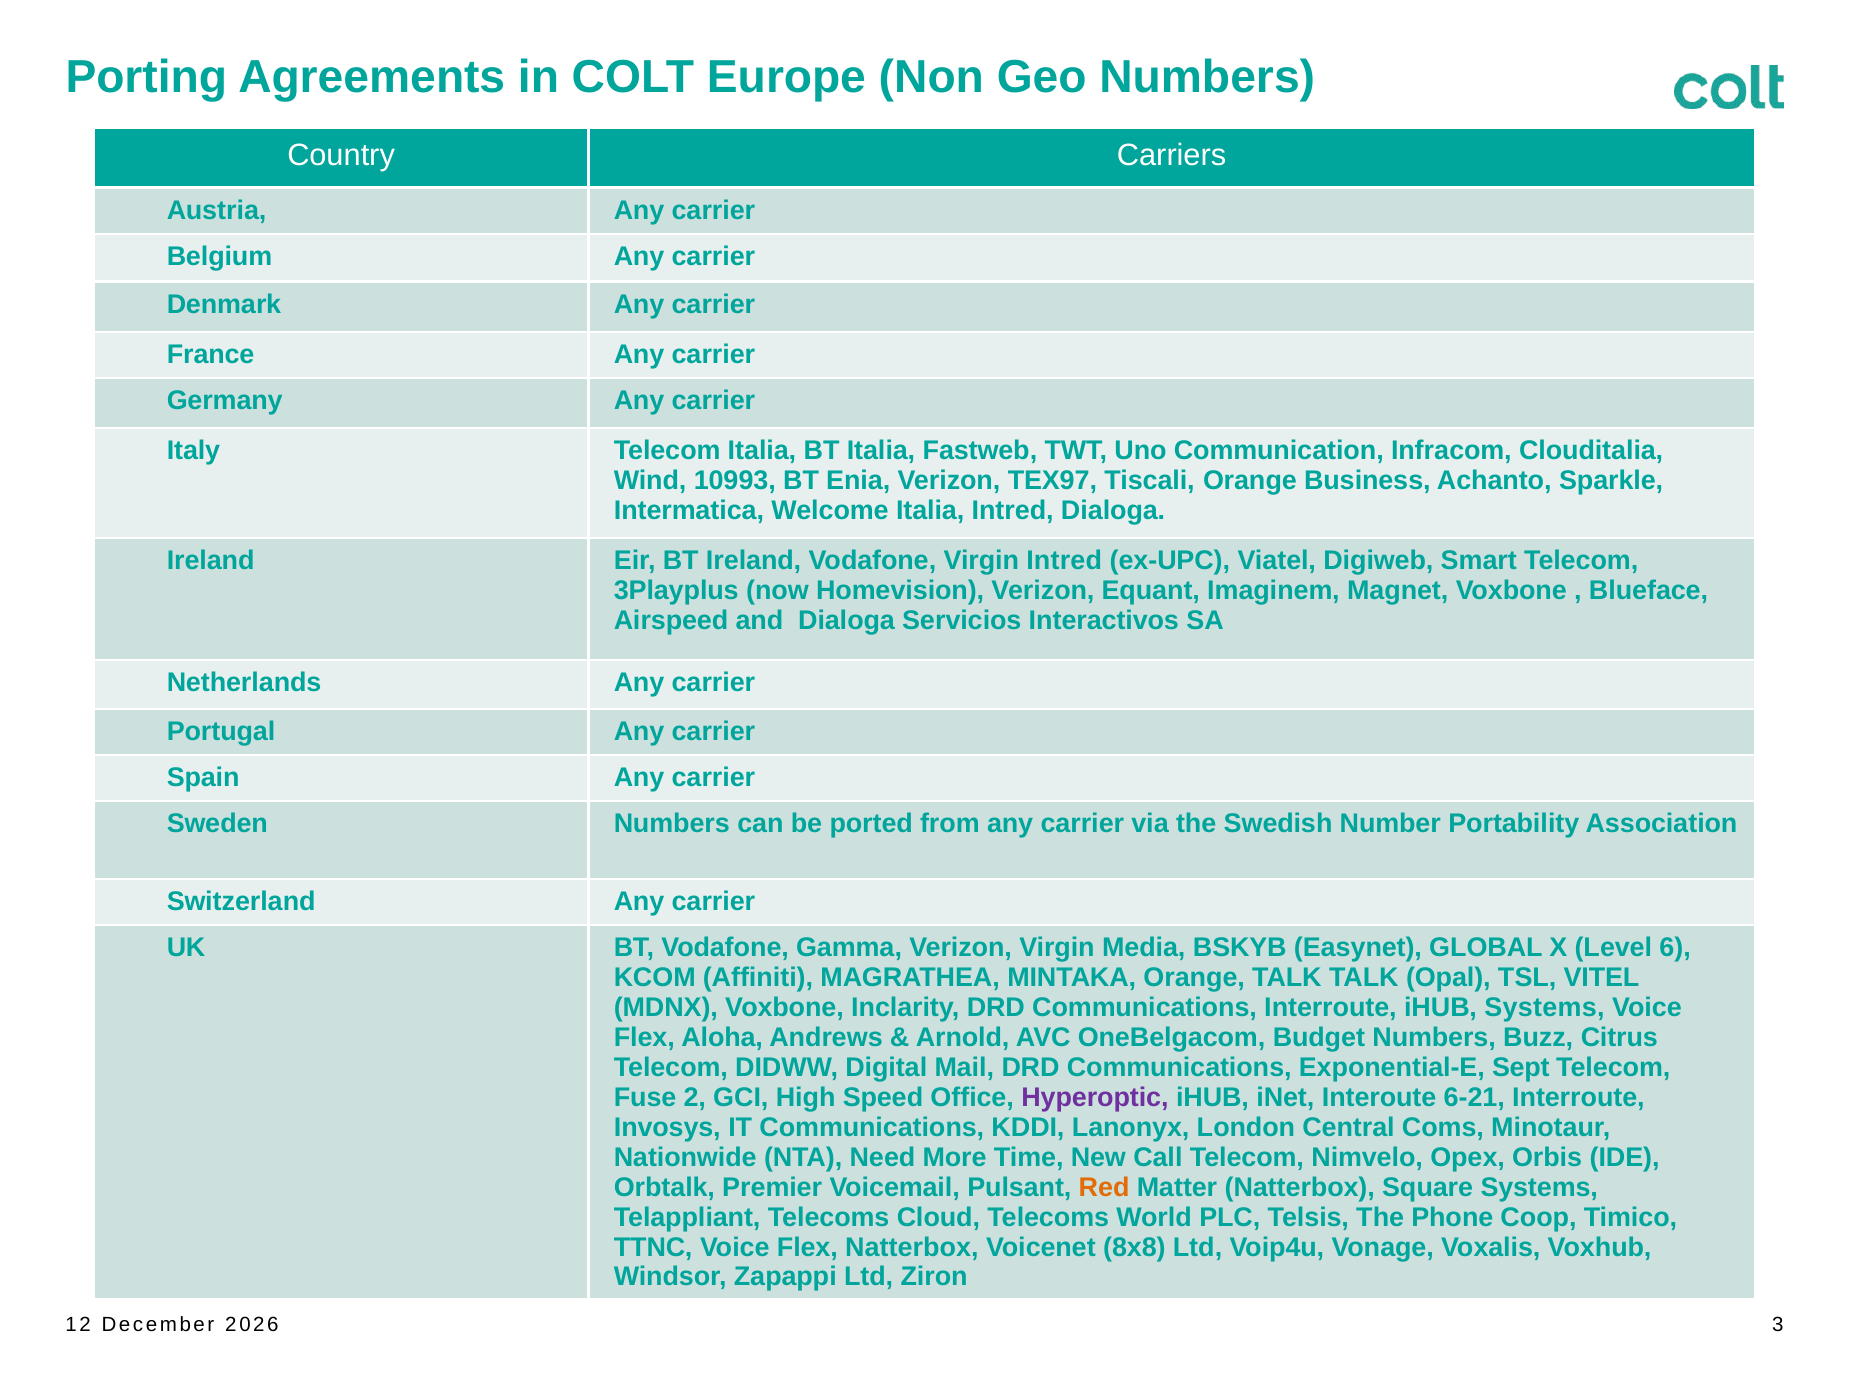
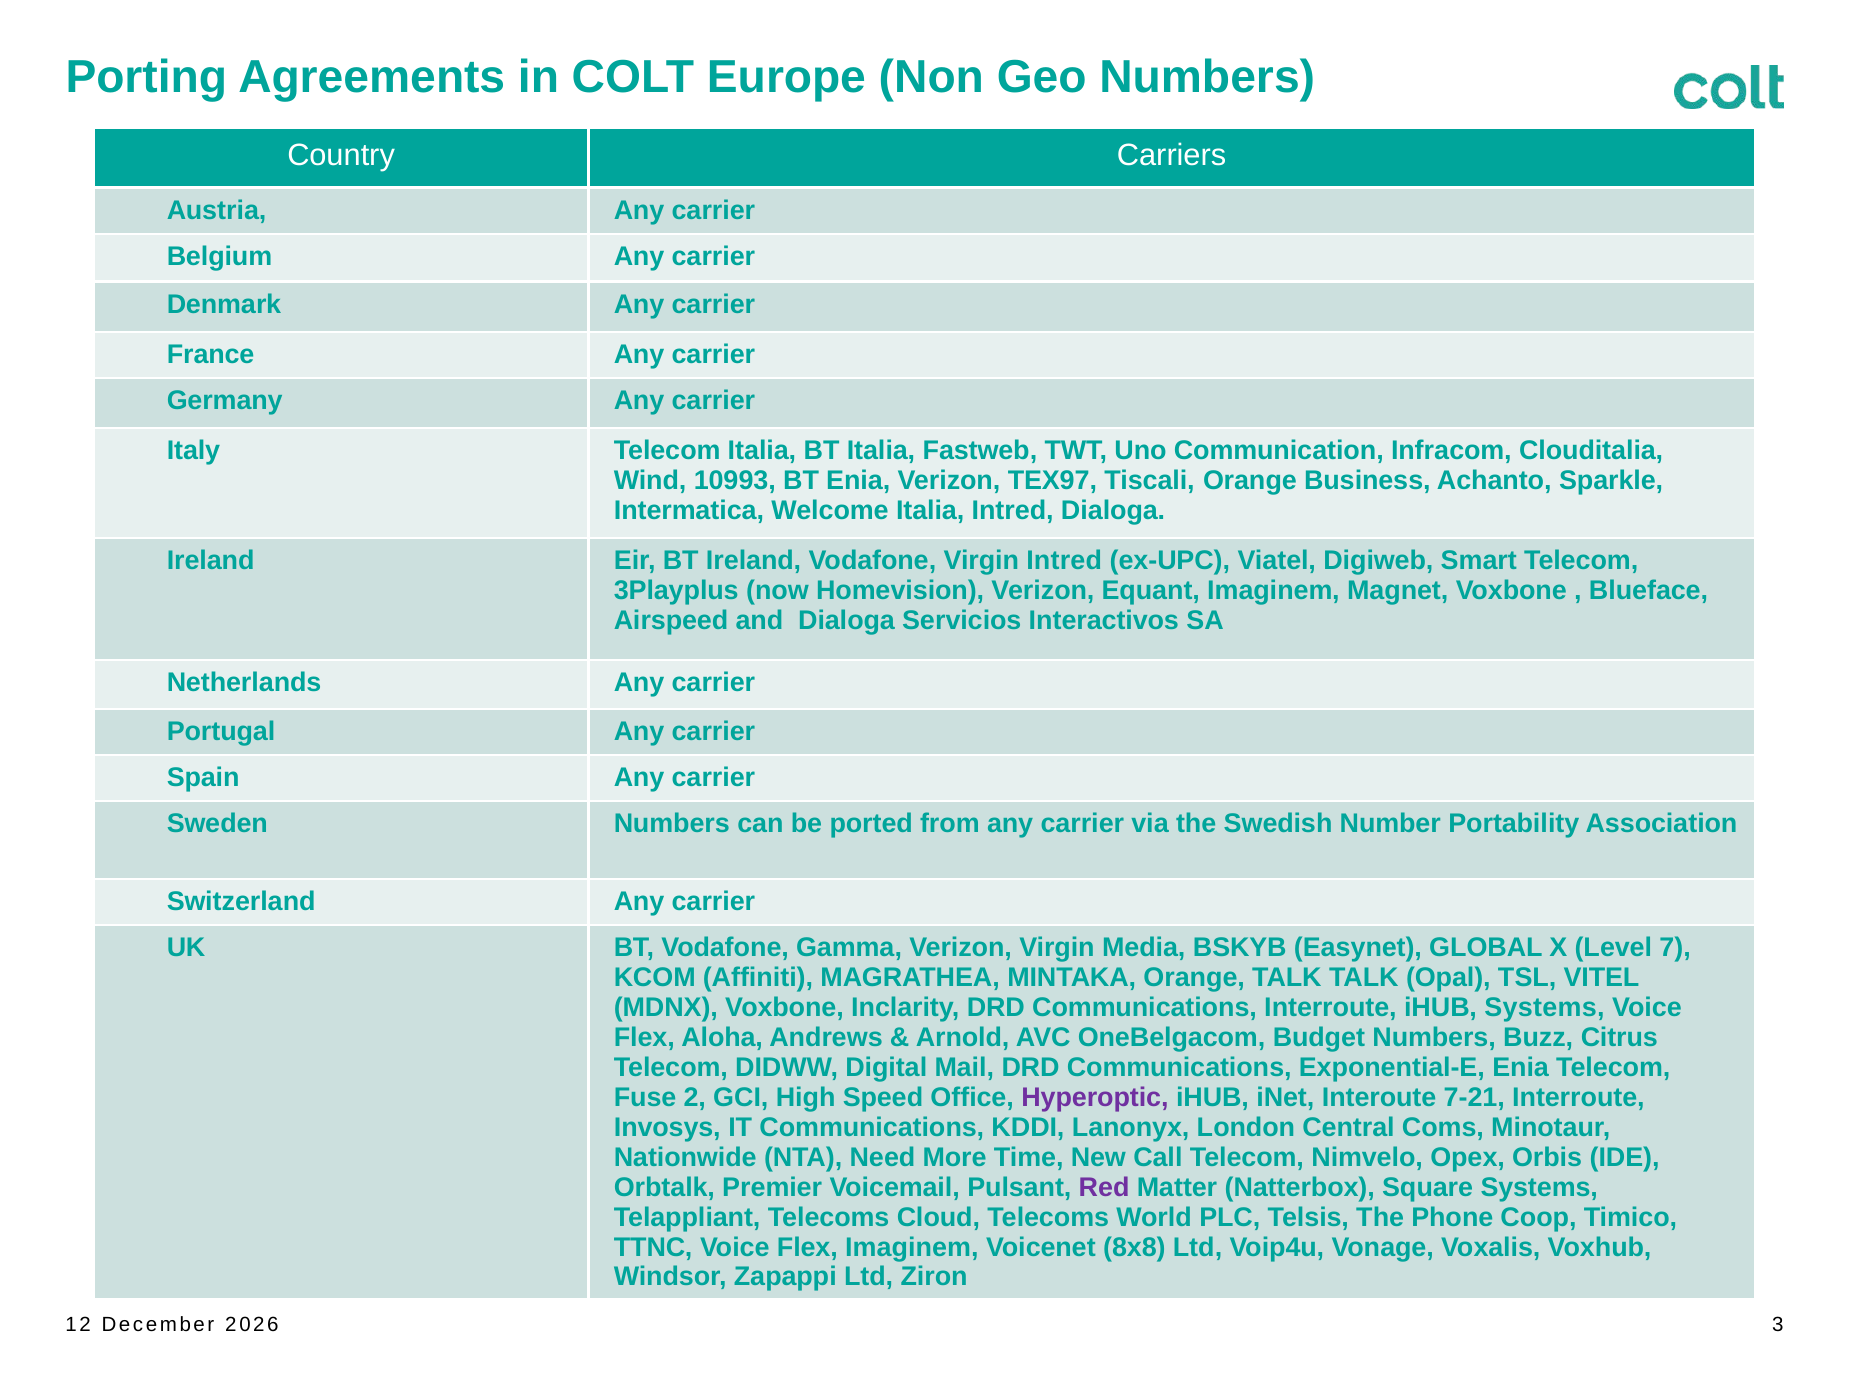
6: 6 -> 7 (1675, 948)
Exponential-E Sept: Sept -> Enia (1521, 1067)
6-21: 6-21 -> 7-21 (1474, 1097)
Red colour: orange -> purple (1104, 1187)
Flex Natterbox: Natterbox -> Imaginem (912, 1247)
